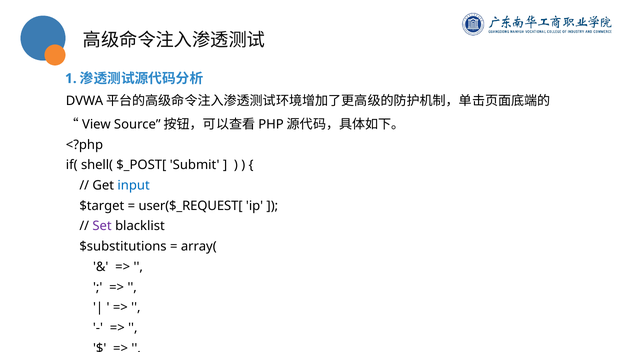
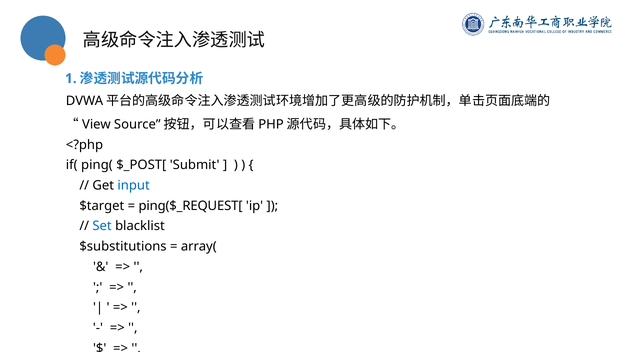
shell(: shell( -> ping( (97, 165)
user($_REQUEST[: user($_REQUEST[ -> ping($_REQUEST[ (191, 206)
Set colour: purple -> blue (102, 226)
